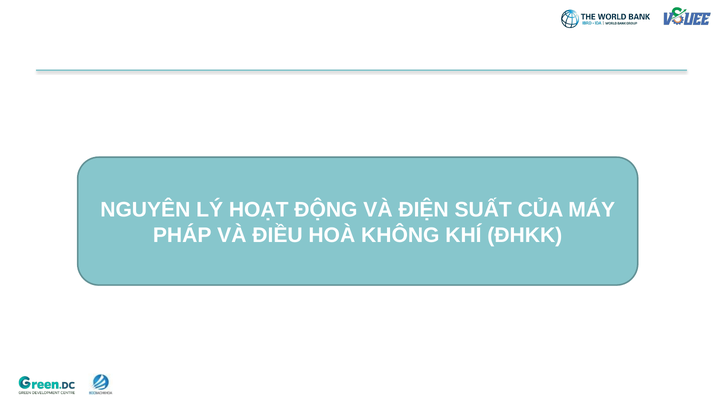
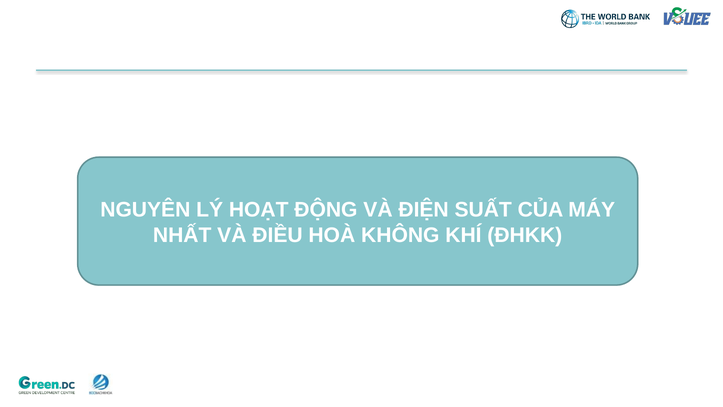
PHÁP: PHÁP -> NHẤT (182, 235)
